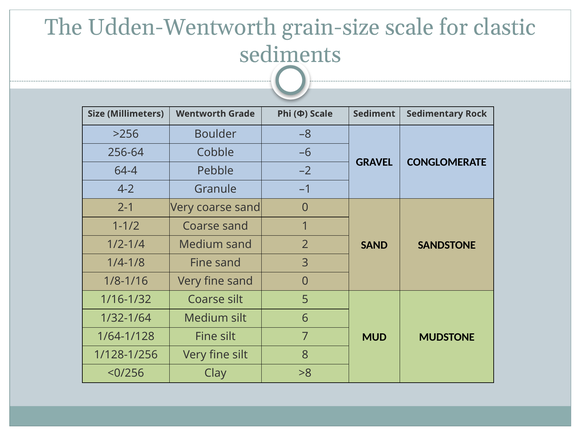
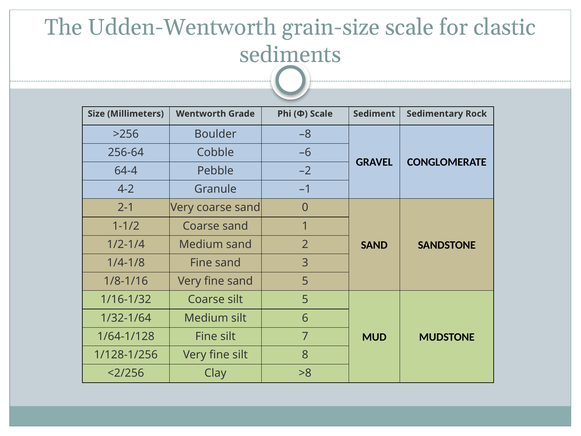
fine sand 0: 0 -> 5 (305, 281)
<0/256: <0/256 -> <2/256 (126, 373)
